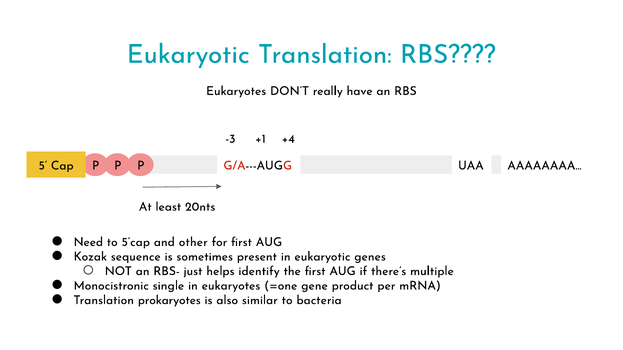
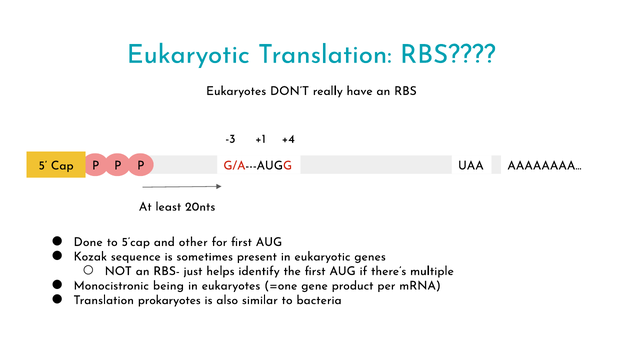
Need: Need -> Done (88, 242)
single: single -> being (168, 286)
